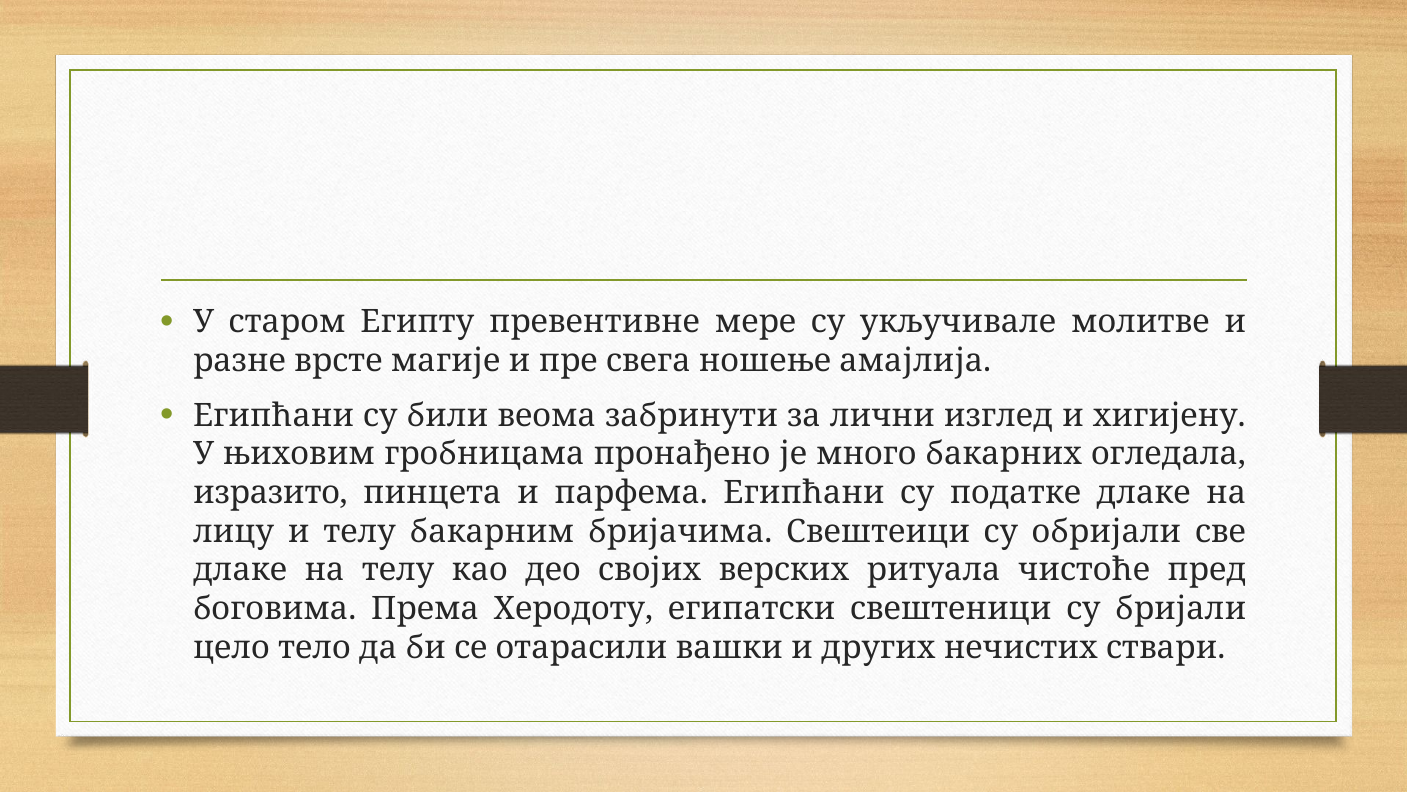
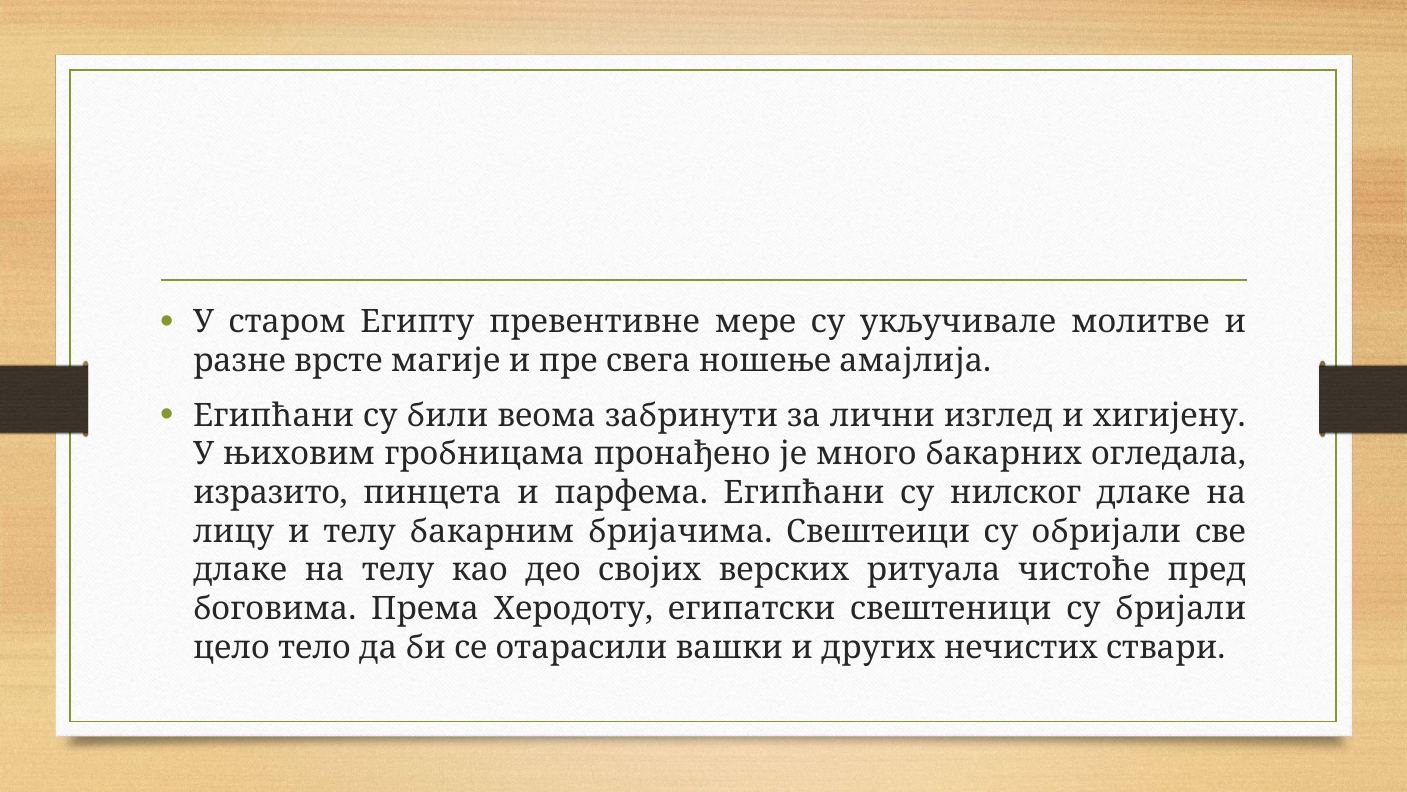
податке: податке -> нилског (1015, 493)
